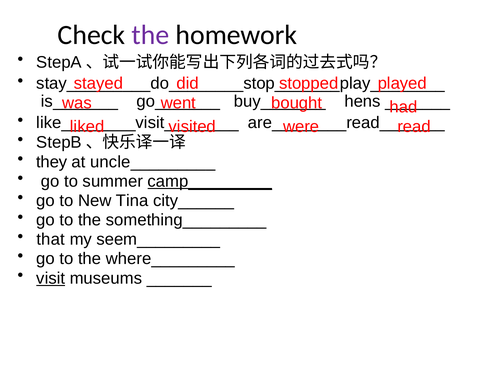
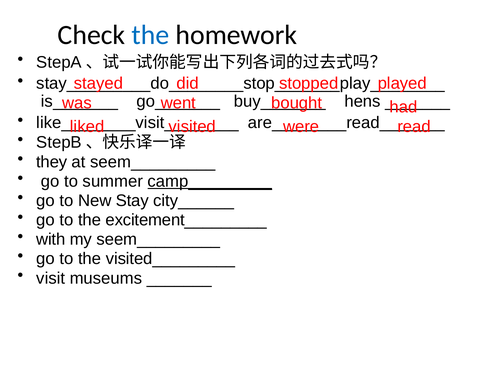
the colour: purple -> blue (150, 35)
at uncle_________: uncle_________ -> seem_________ (153, 162)
Tina: Tina -> Stay (132, 200)
something_________: something_________ -> excitement_________ (186, 220)
that: that -> with (51, 239)
where_________: where_________ -> visited_________ (170, 259)
visit underline: present -> none (51, 278)
